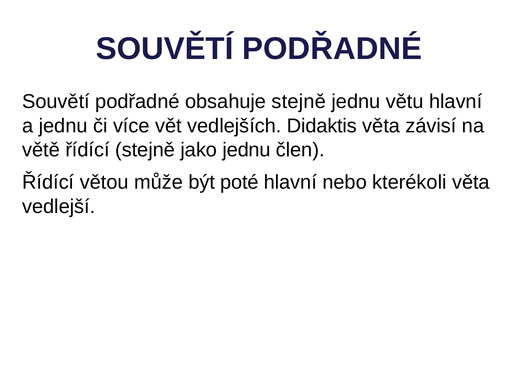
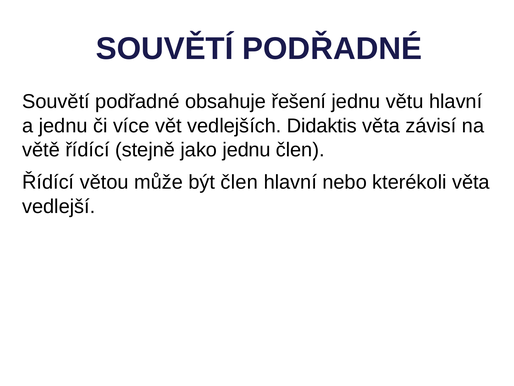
obsahuje stejně: stejně -> řešení (299, 102)
být poté: poté -> člen (239, 182)
